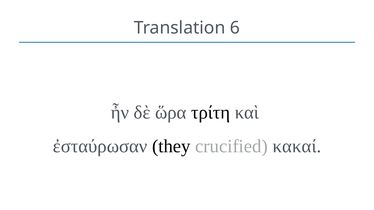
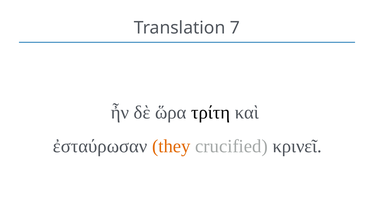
6: 6 -> 7 (235, 28)
they colour: black -> orange (171, 146)
κακαί: κακαί -> κρινεῖ (297, 146)
